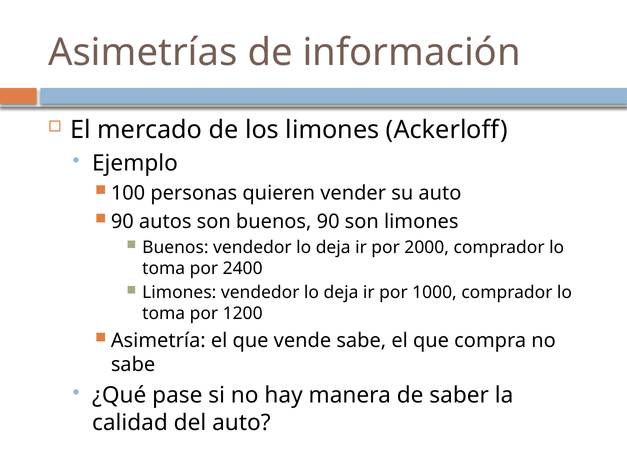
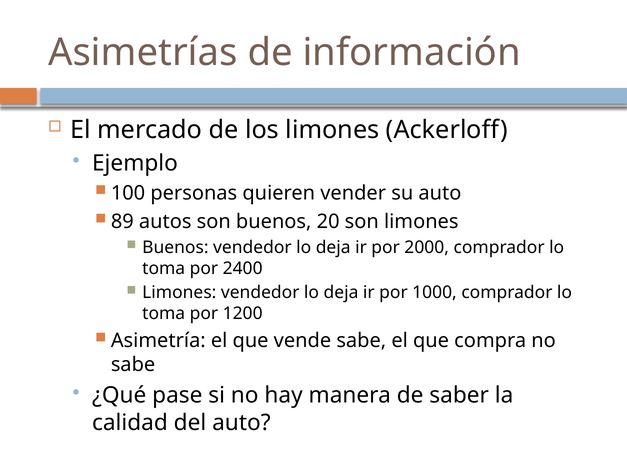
90: 90 -> 89 (122, 221)
buenos 90: 90 -> 20 (328, 221)
